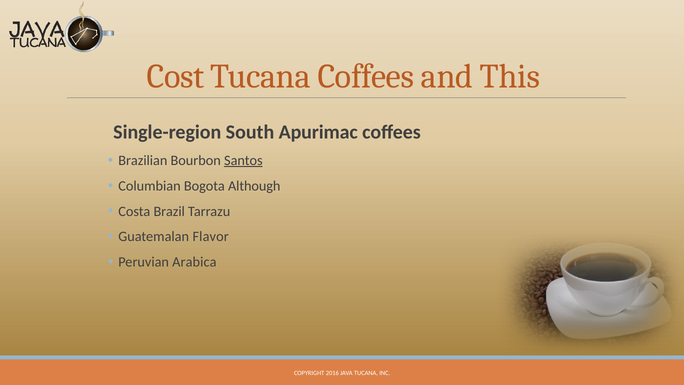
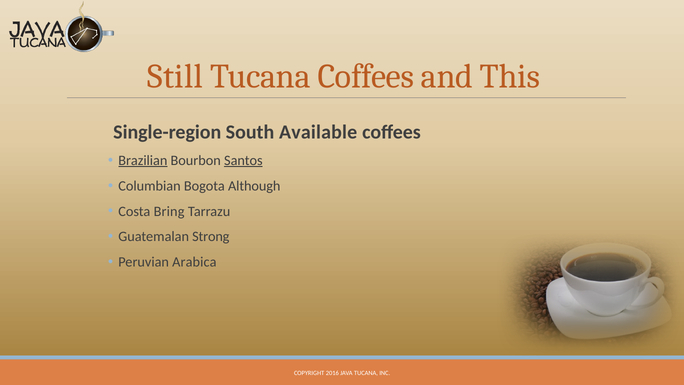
Cost: Cost -> Still (175, 77)
Apurimac: Apurimac -> Available (318, 132)
Brazilian underline: none -> present (143, 160)
Brazil: Brazil -> Bring (169, 211)
Flavor: Flavor -> Strong (211, 237)
